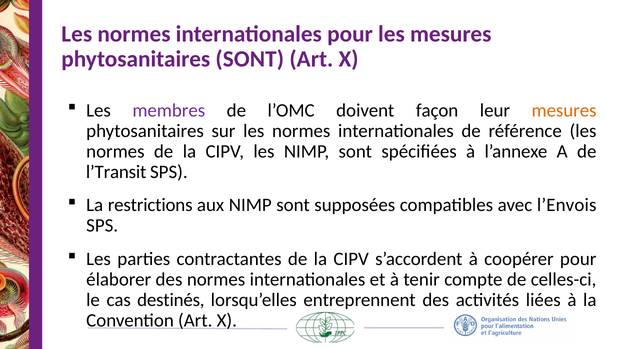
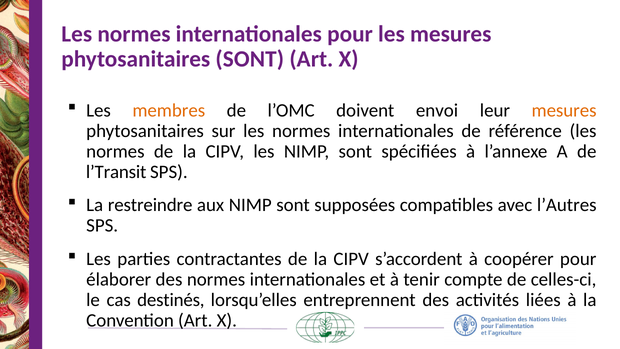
membres colour: purple -> orange (169, 110)
façon: façon -> envoi (437, 110)
restrictions: restrictions -> restreindre (150, 205)
l’Envois: l’Envois -> l’Autres (567, 205)
